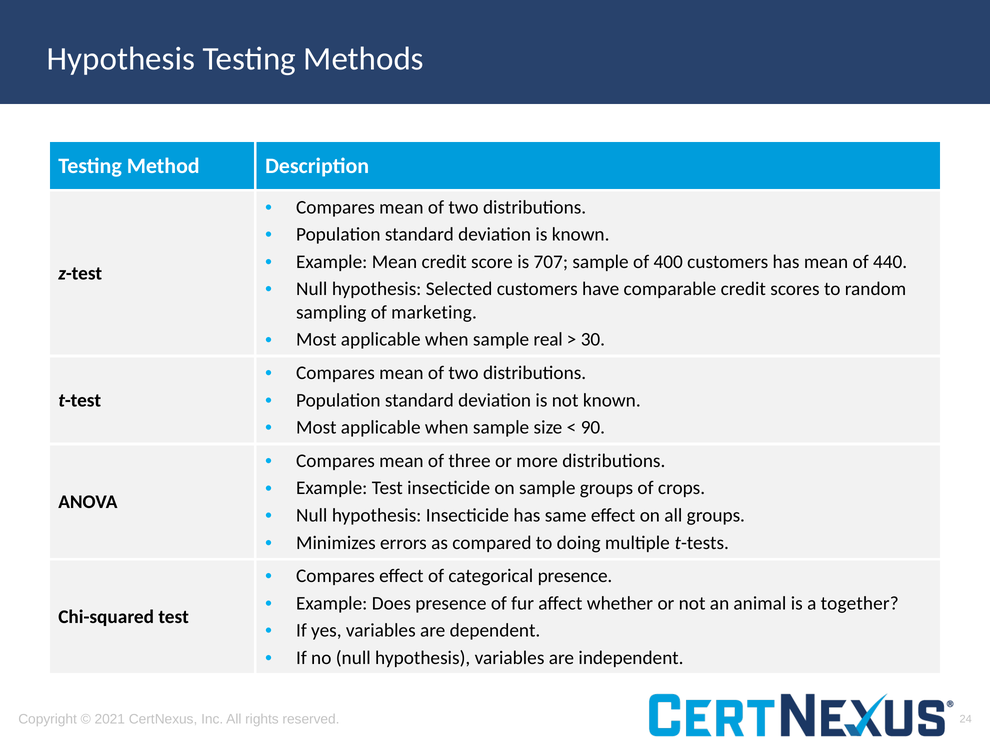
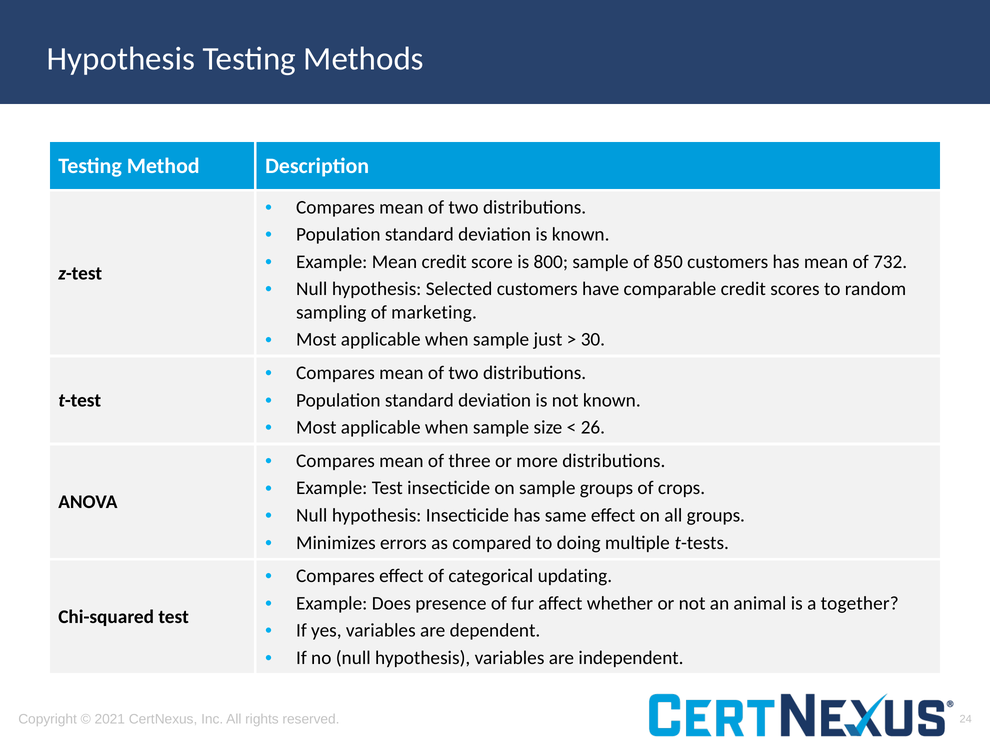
707: 707 -> 800 (551, 262)
400: 400 -> 850 (668, 262)
440: 440 -> 732 (890, 262)
real: real -> just (548, 340)
90: 90 -> 26 (593, 428)
categorical presence: presence -> updating (575, 576)
